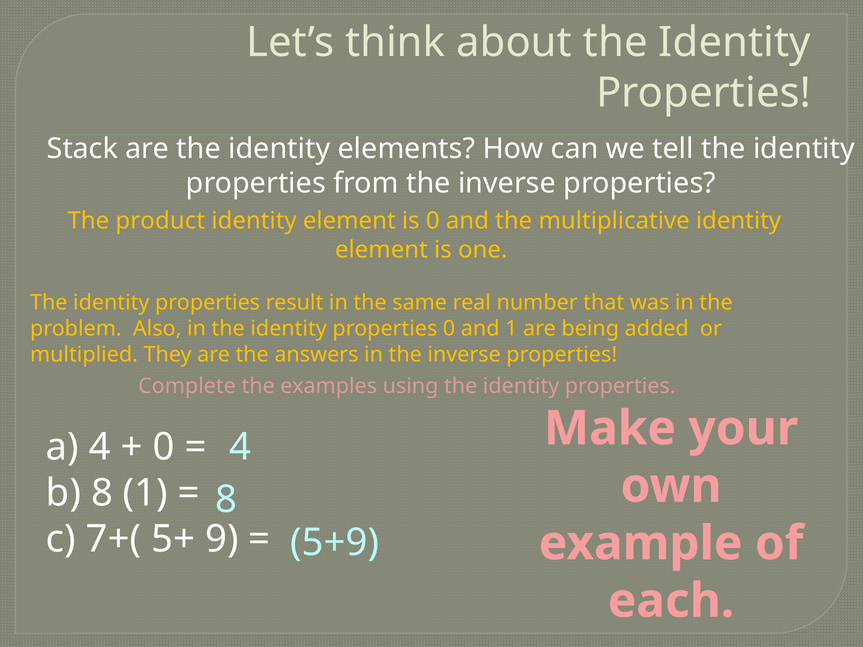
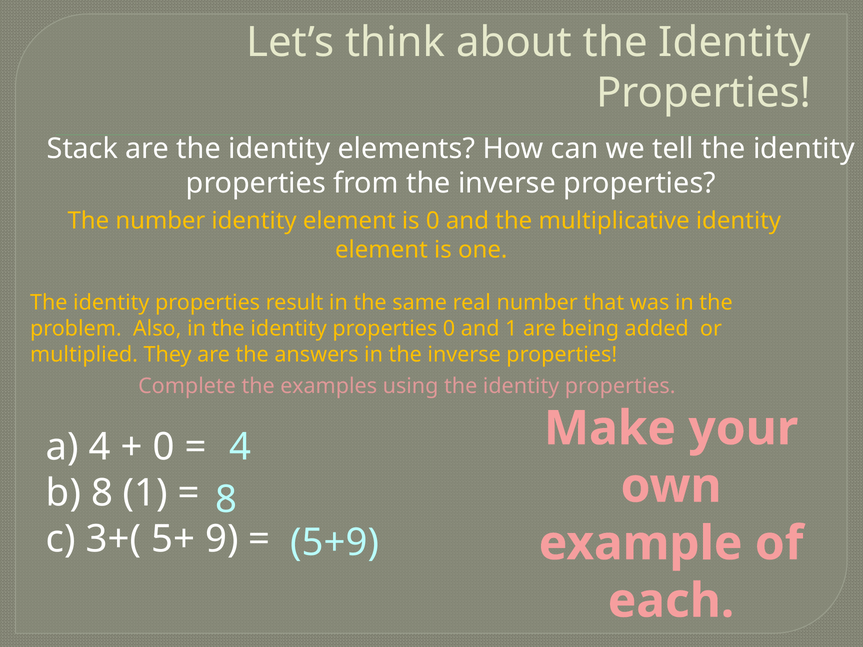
The product: product -> number (160, 221)
7+(: 7+( -> 3+( (114, 539)
